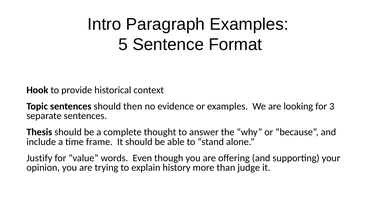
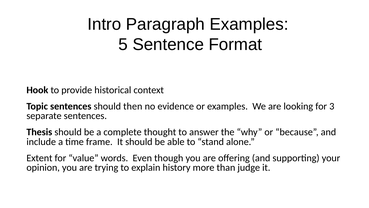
Justify: Justify -> Extent (39, 158)
